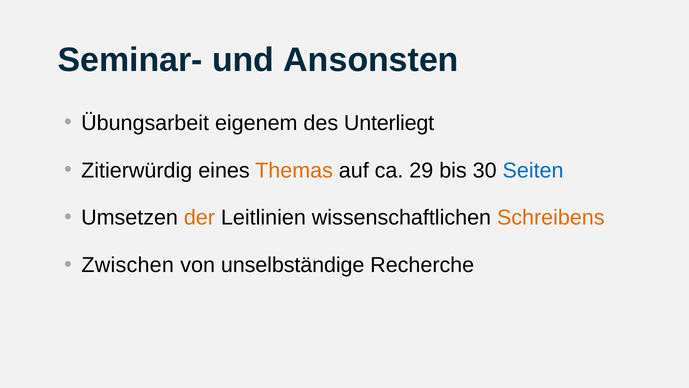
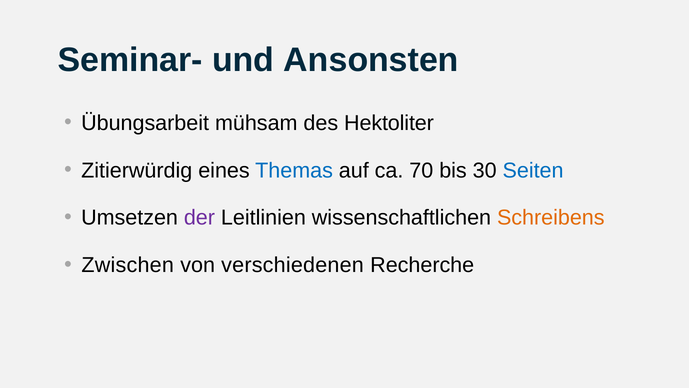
eigenem: eigenem -> mühsam (256, 123)
Unterliegt: Unterliegt -> Hektoliter (389, 123)
Themas colour: orange -> blue (294, 170)
29: 29 -> 70 (421, 170)
der colour: orange -> purple (199, 218)
unselbständige: unselbständige -> verschiedenen (293, 265)
